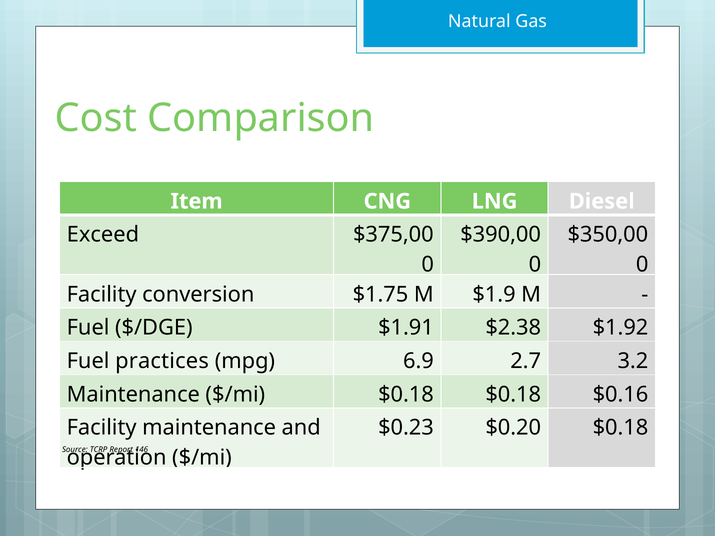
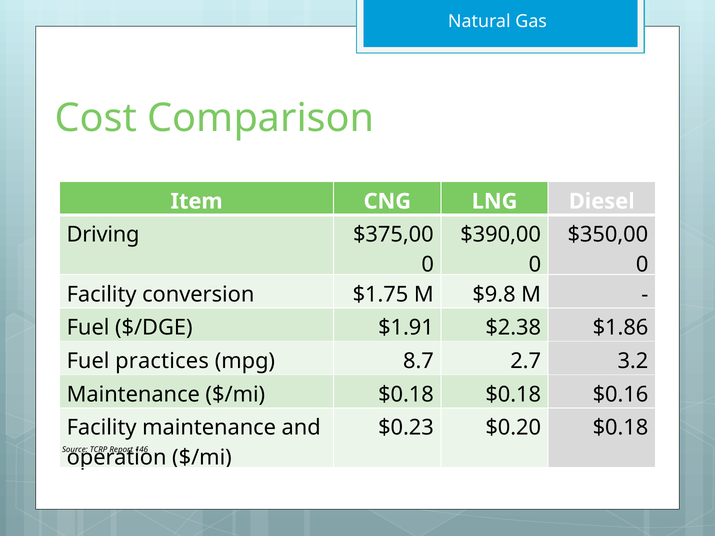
Exceed: Exceed -> Driving (103, 235)
$1.9: $1.9 -> $9.8 (494, 294)
$1.92: $1.92 -> $1.86 (620, 328)
6.9: 6.9 -> 8.7 (418, 361)
